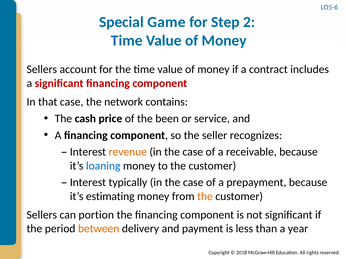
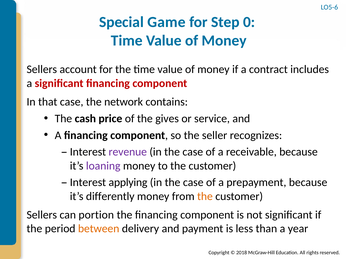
2: 2 -> 0 (249, 22)
been: been -> gives (167, 119)
revenue colour: orange -> purple (128, 152)
loaning colour: blue -> purple (103, 166)
typically: typically -> applying (128, 183)
estimating: estimating -> differently (110, 197)
